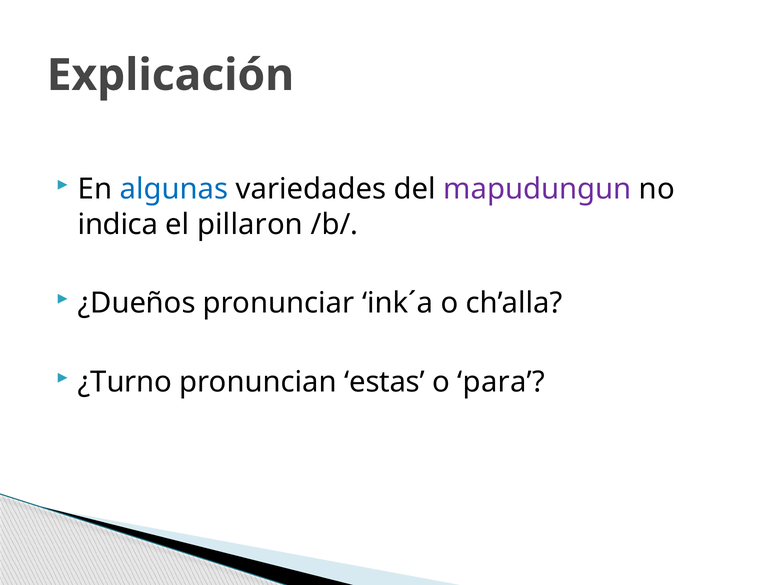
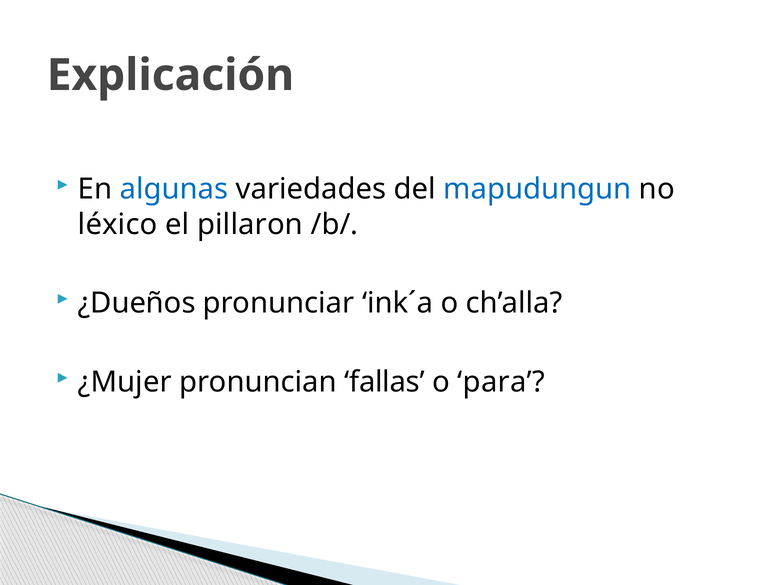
mapudungun colour: purple -> blue (537, 189)
indica: indica -> léxico (118, 224)
¿Turno: ¿Turno -> ¿Mujer (125, 382)
estas: estas -> fallas (385, 382)
